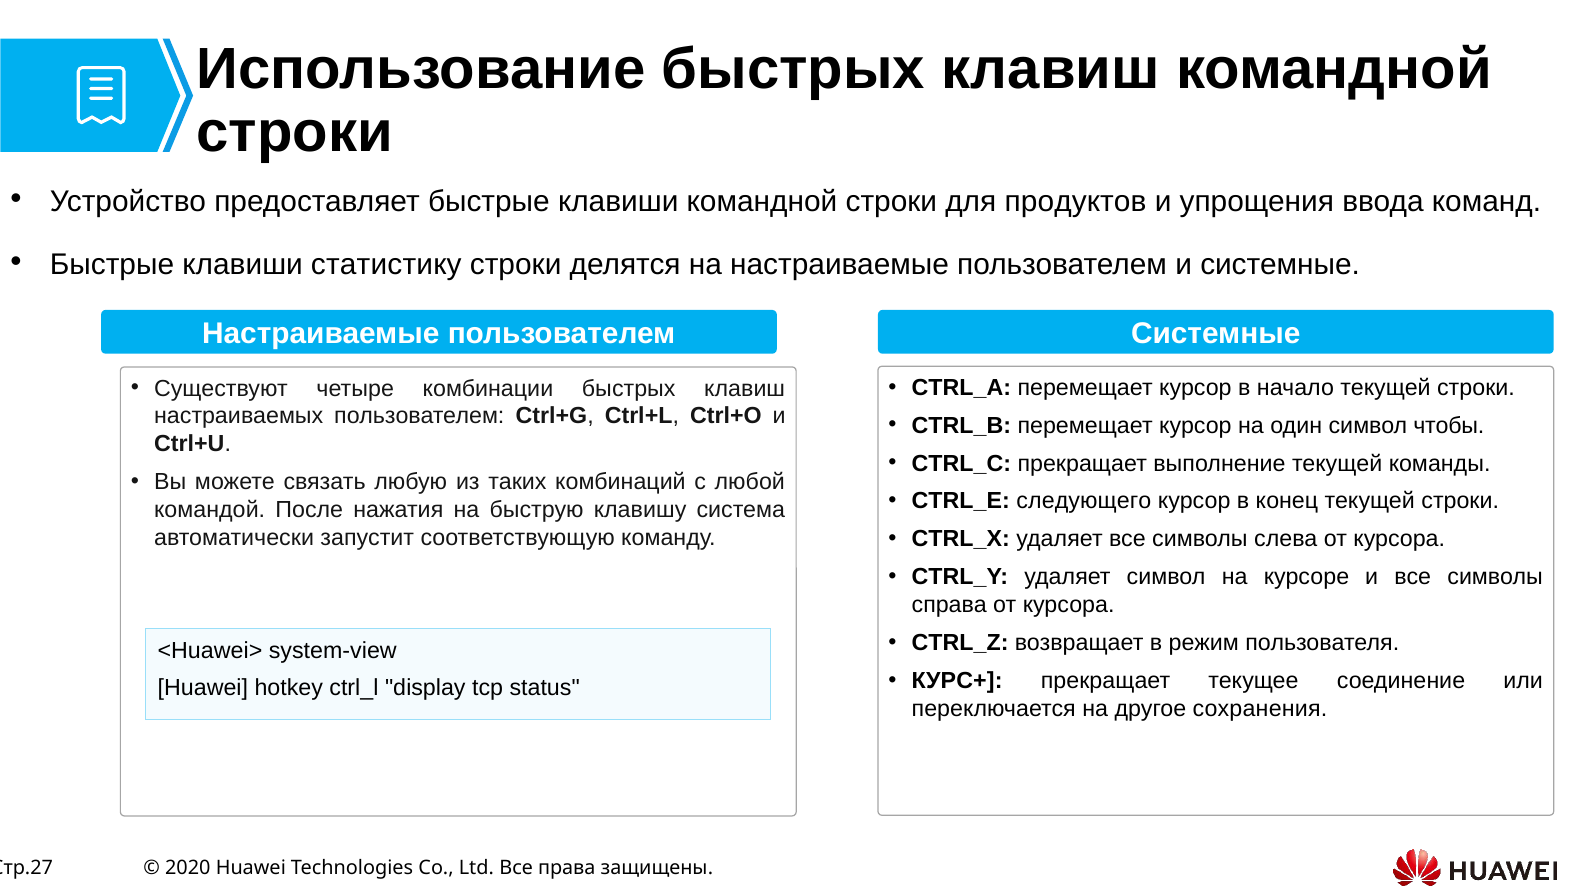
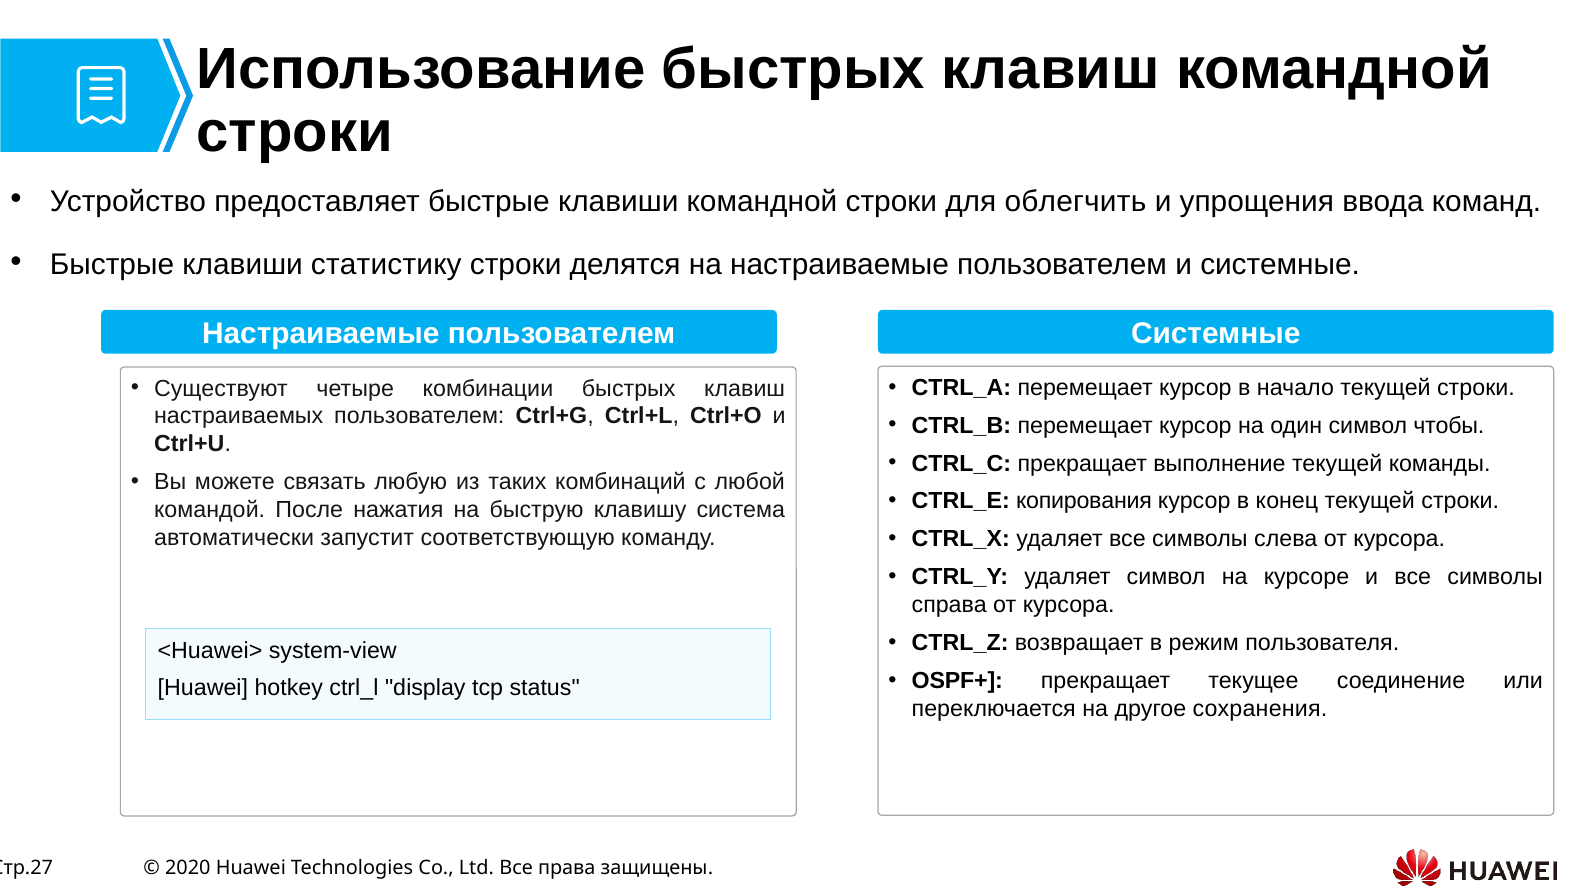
продуктов: продуктов -> облегчить (1075, 202)
следующего: следующего -> копирования (1084, 501)
КУРС+: КУРС+ -> OSPF+ (957, 680)
